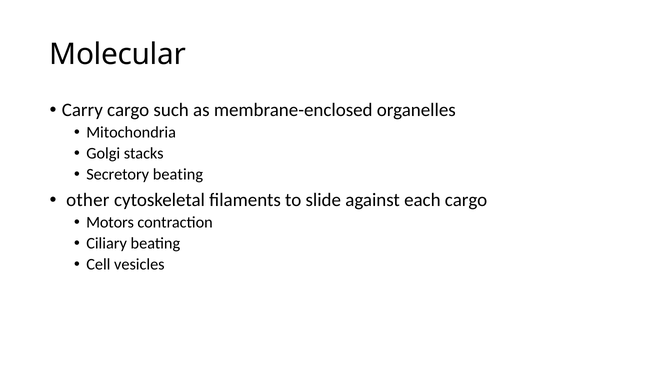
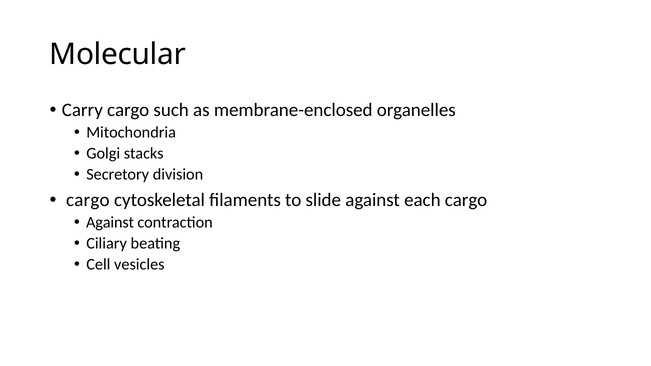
Secretory beating: beating -> division (178, 174)
other: other -> cargo (88, 200)
Motors: Motors -> Against (110, 223)
